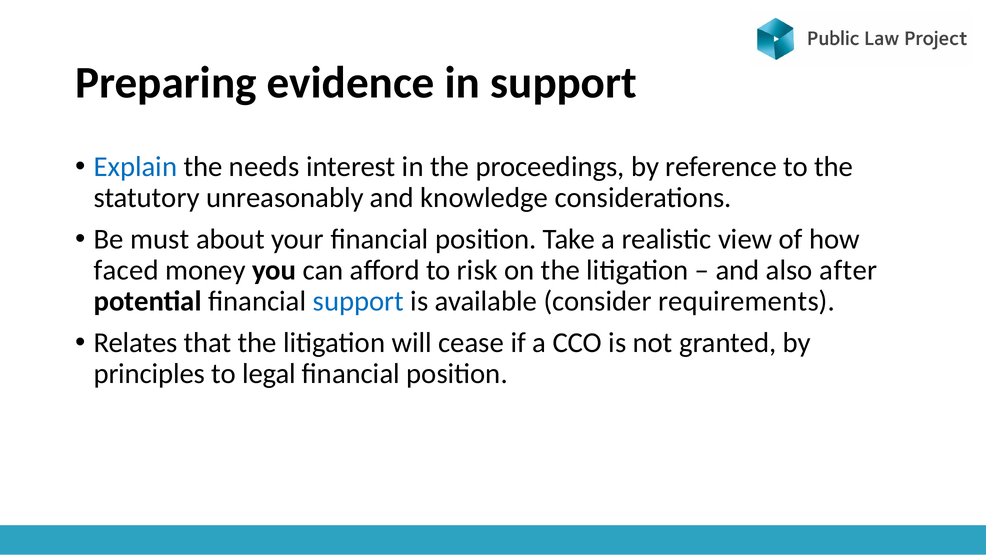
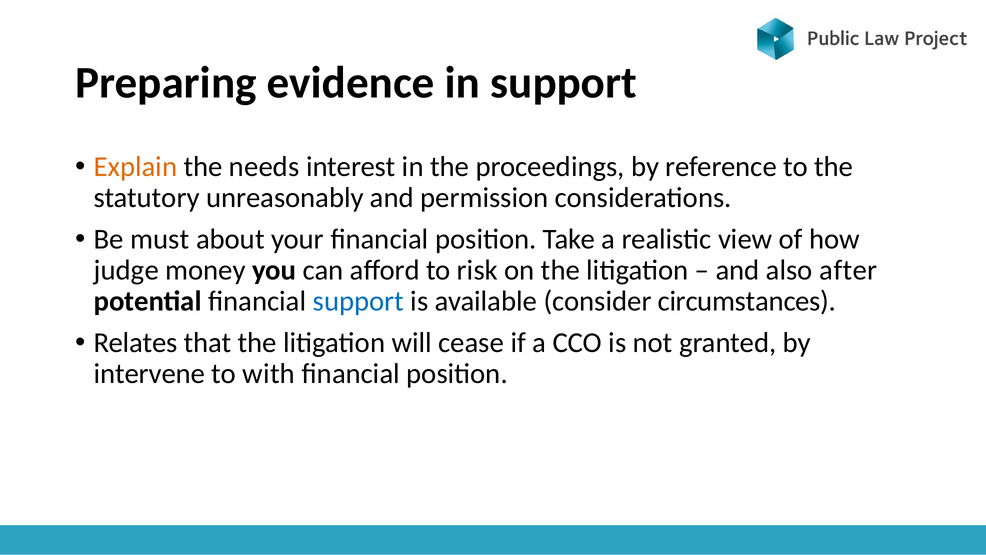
Explain colour: blue -> orange (135, 167)
knowledge: knowledge -> permission (484, 198)
faced: faced -> judge (126, 270)
requirements: requirements -> circumstances (747, 301)
principles: principles -> intervene (149, 374)
legal: legal -> with (269, 374)
